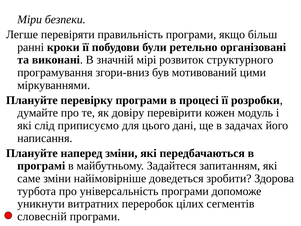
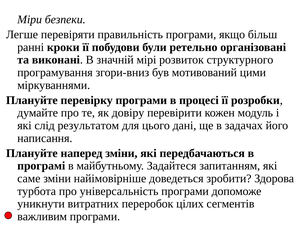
приписуємо: приписуємо -> результатом (88, 125)
словесній: словесній -> важливим (42, 216)
